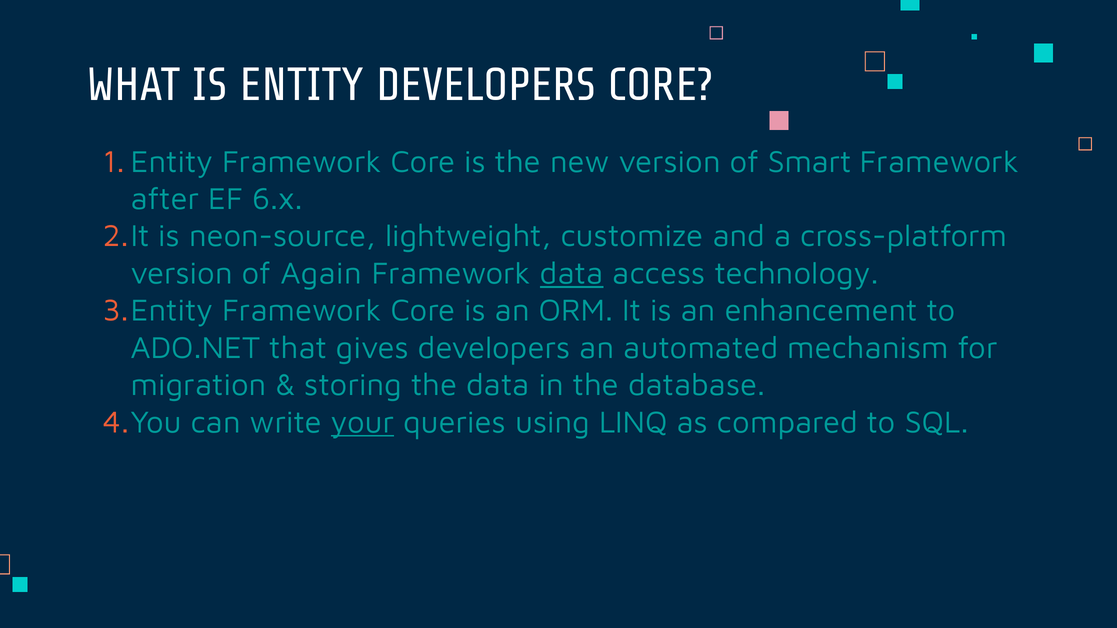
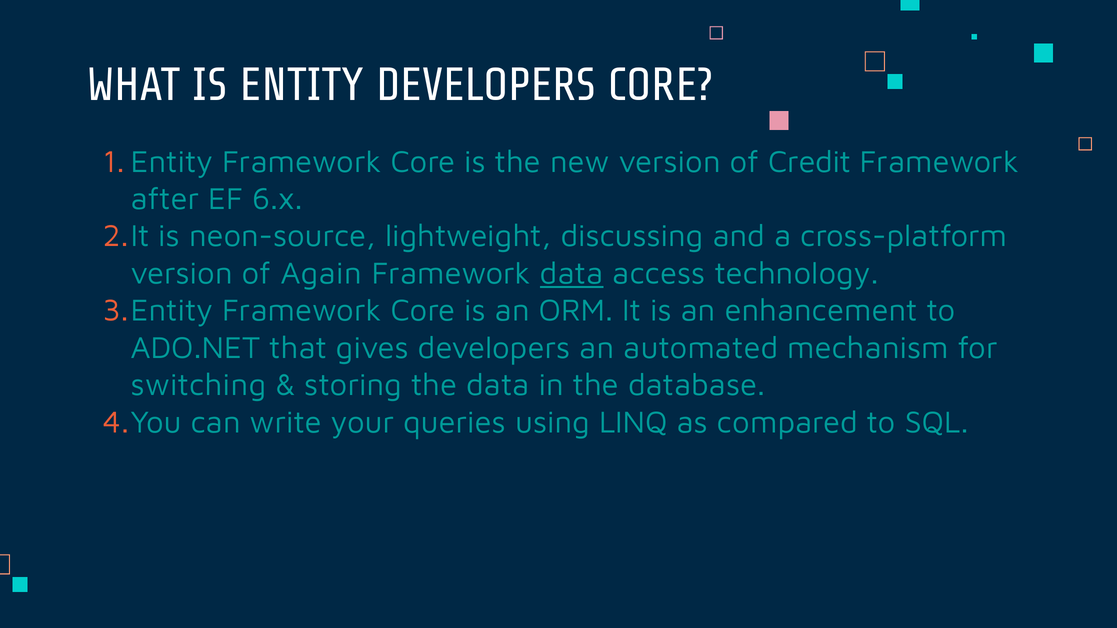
Smart: Smart -> Credit (810, 162)
customize: customize -> discussing (632, 236)
migration: migration -> switching (198, 385)
your underline: present -> none (363, 423)
